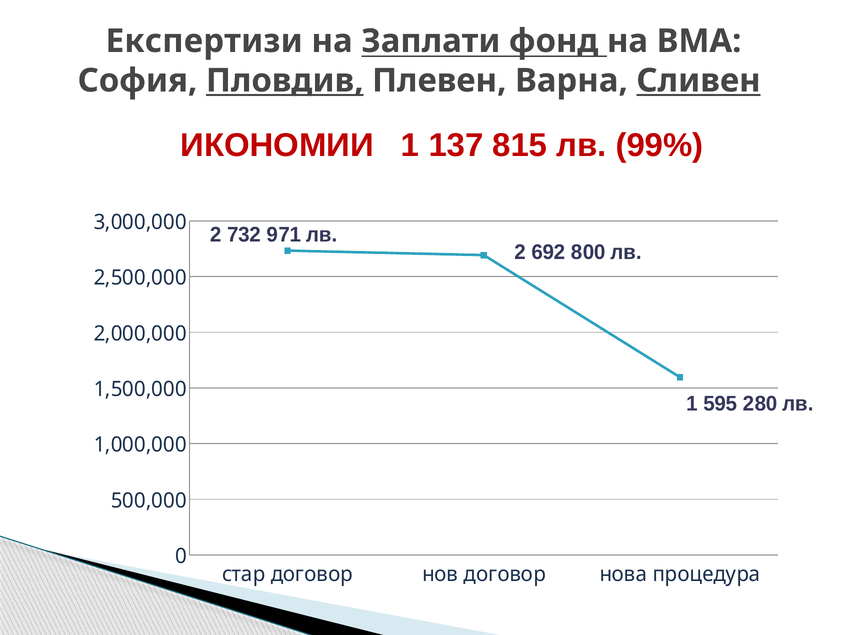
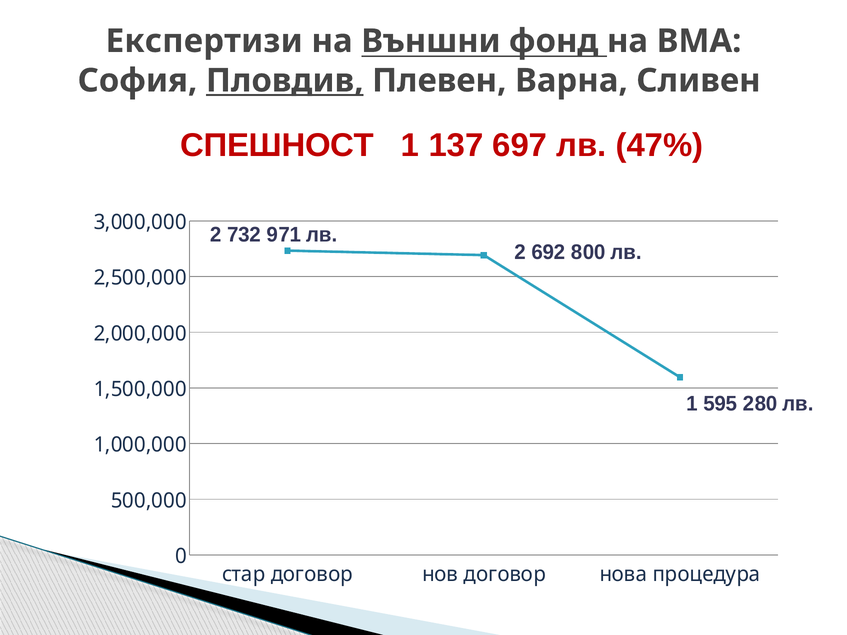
Заплати: Заплати -> Външни (431, 41)
Сливен underline: present -> none (699, 81)
ИКОНОМИИ: ИКОНОМИИ -> СПЕШНОСТ (277, 145)
815: 815 -> 697 (520, 145)
99%: 99% -> 47% (659, 145)
